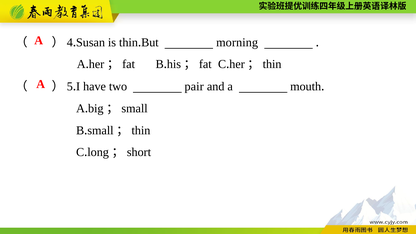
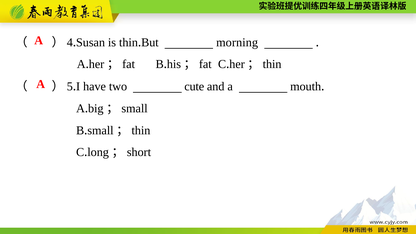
pair: pair -> cute (194, 87)
